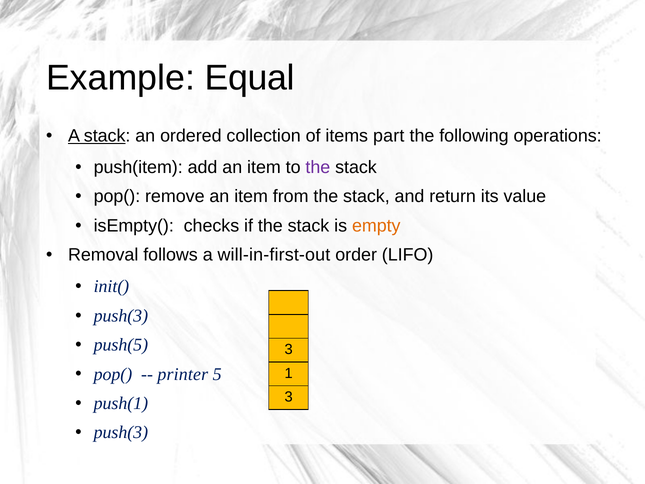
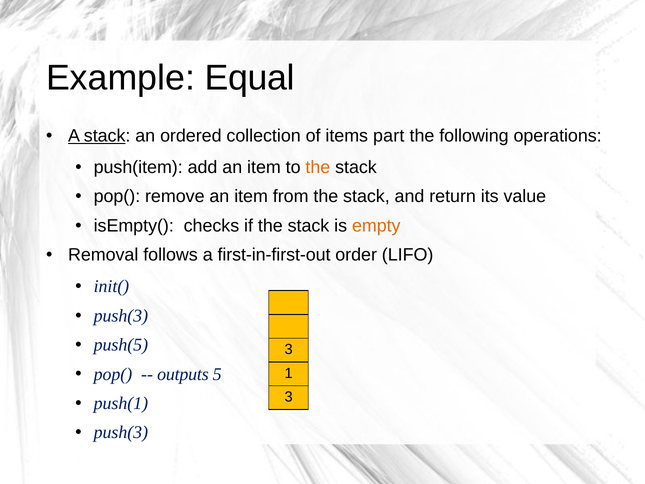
the colour: purple -> orange (318, 167)
will-in-first-out: will-in-first-out -> first-in-first-out (274, 255)
printer: printer -> outputs (183, 374)
